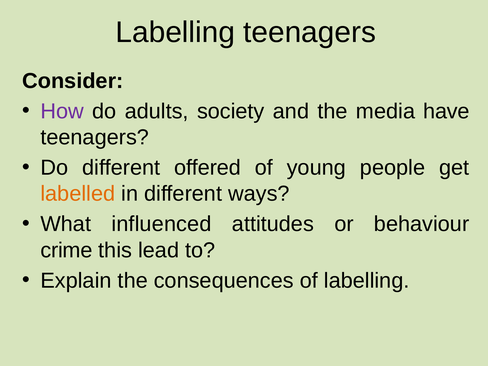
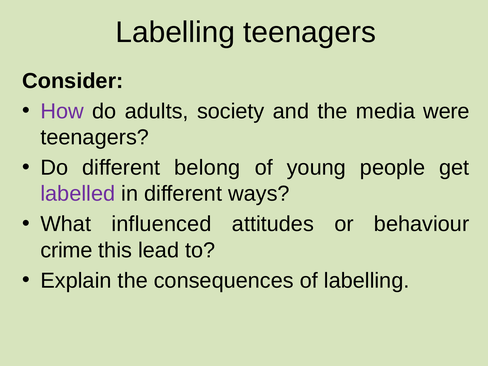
have: have -> were (446, 111)
offered: offered -> belong (207, 168)
labelled colour: orange -> purple (78, 194)
